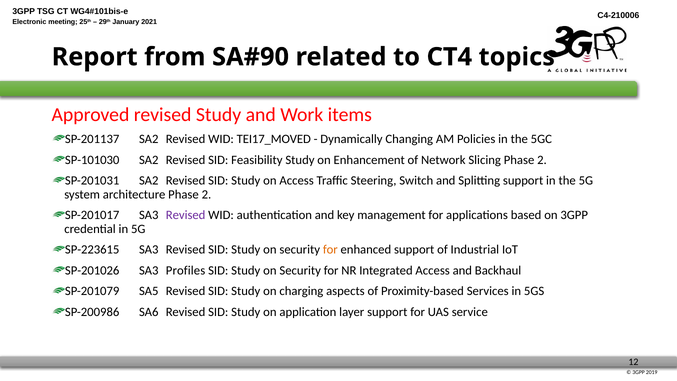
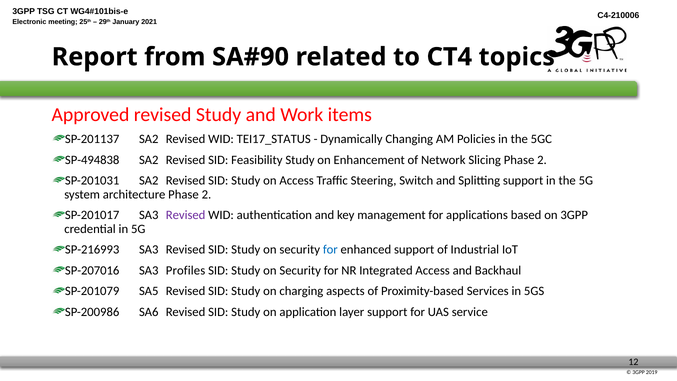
TEI17_MOVED: TEI17_MOVED -> TEI17_STATUS (274, 139)
SP-101030: SP-101030 -> SP-494838 (92, 160)
SP-223615: SP-223615 -> SP-216993 (92, 250)
for colour: orange -> blue (330, 250)
SP-201026: SP-201026 -> SP-207016 (92, 270)
